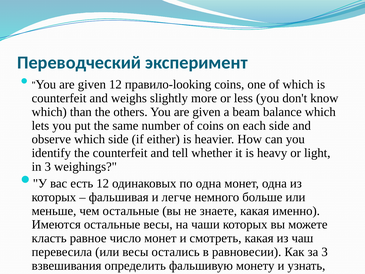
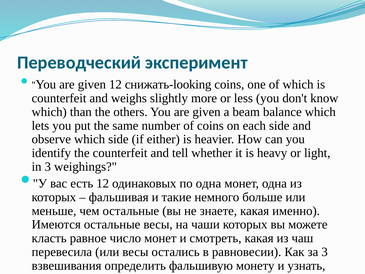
правило-looking: правило-looking -> снижать-looking (168, 84)
и легче: легче -> такие (176, 197)
